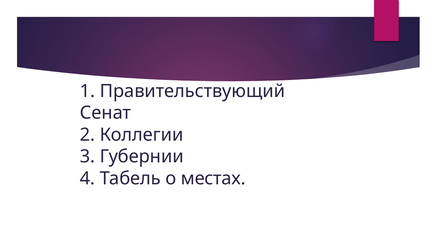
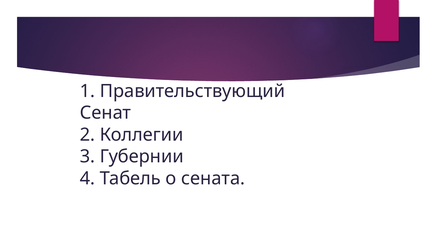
местах: местах -> сената (213, 178)
